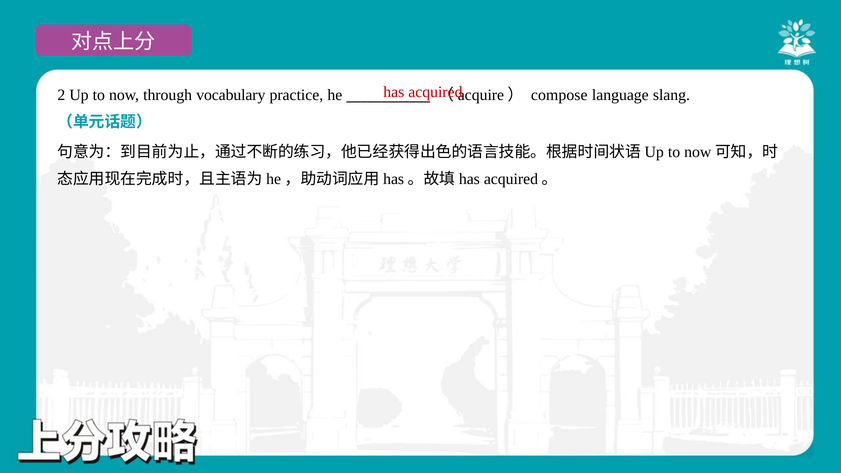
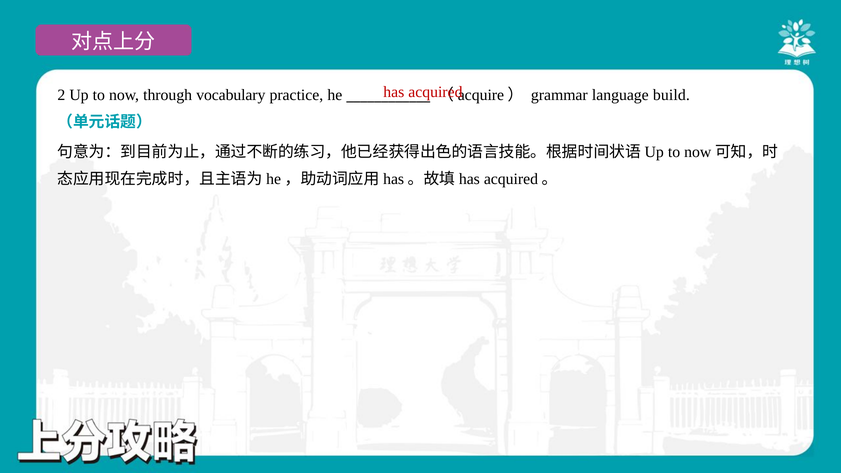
compose: compose -> grammar (559, 95)
slang: slang -> build (671, 95)
